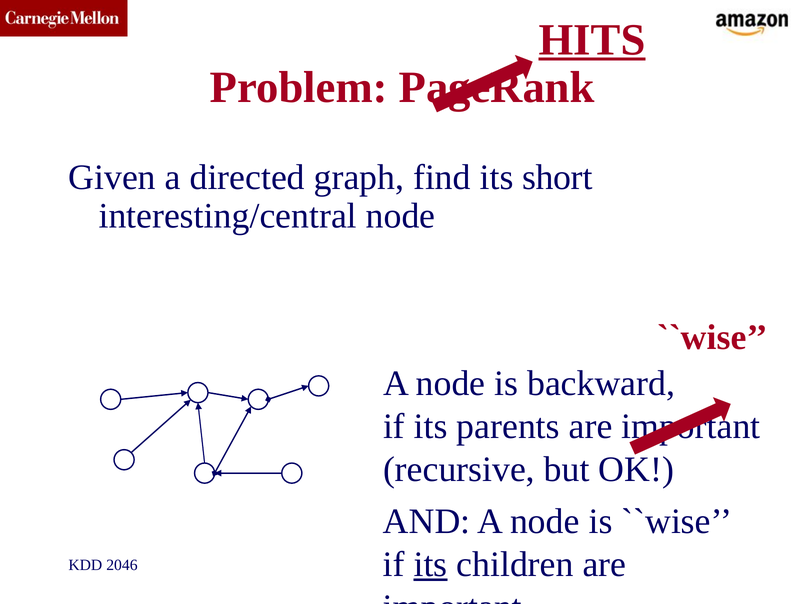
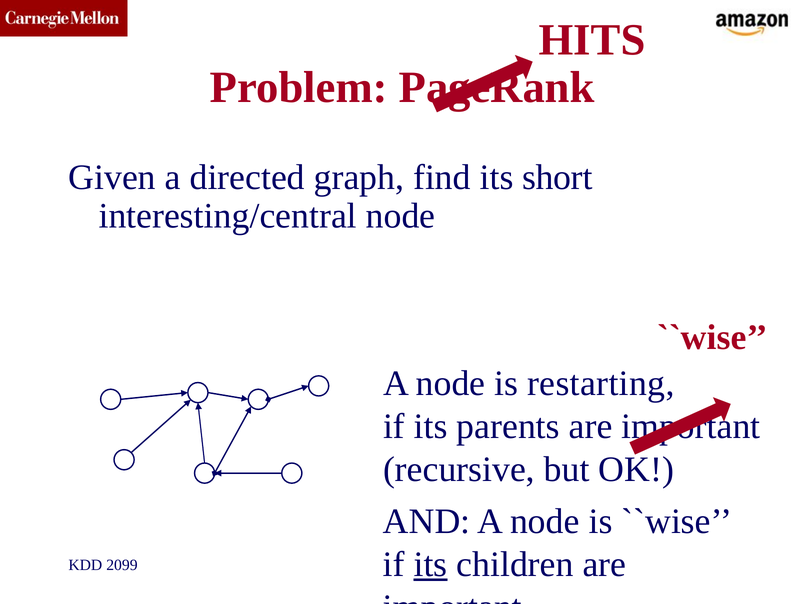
HITS underline: present -> none (592, 40)
backward: backward -> restarting (601, 383)
2046: 2046 -> 2099 (122, 565)
